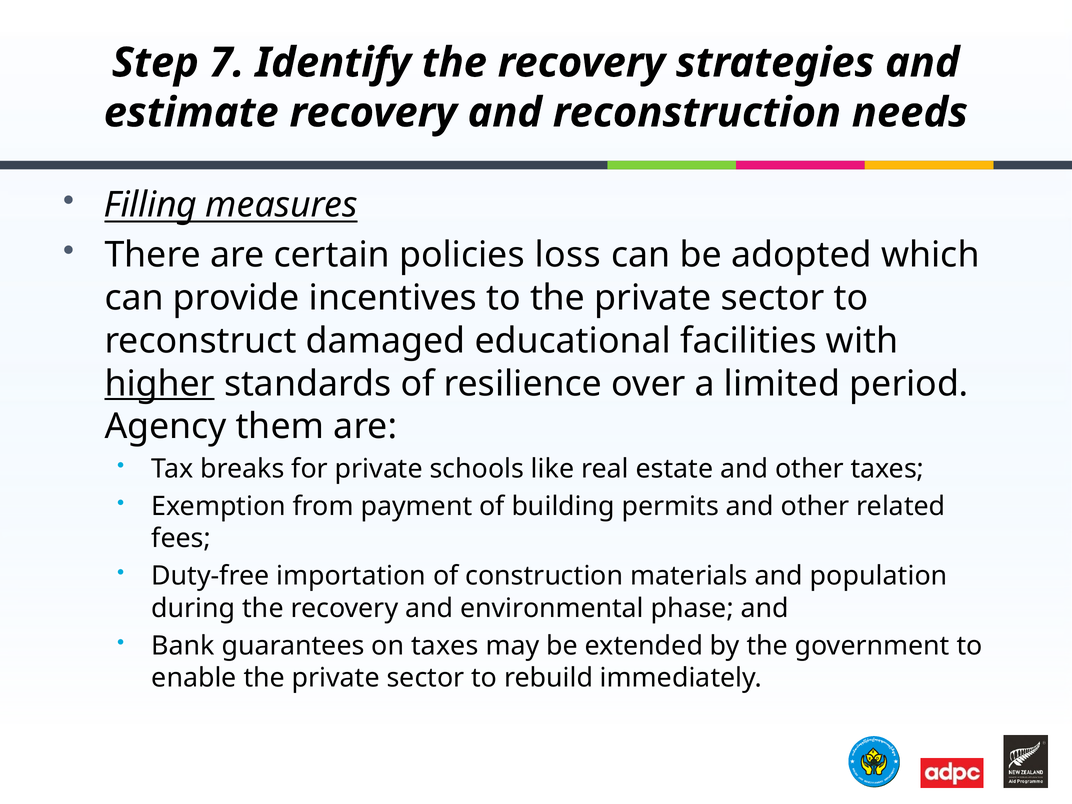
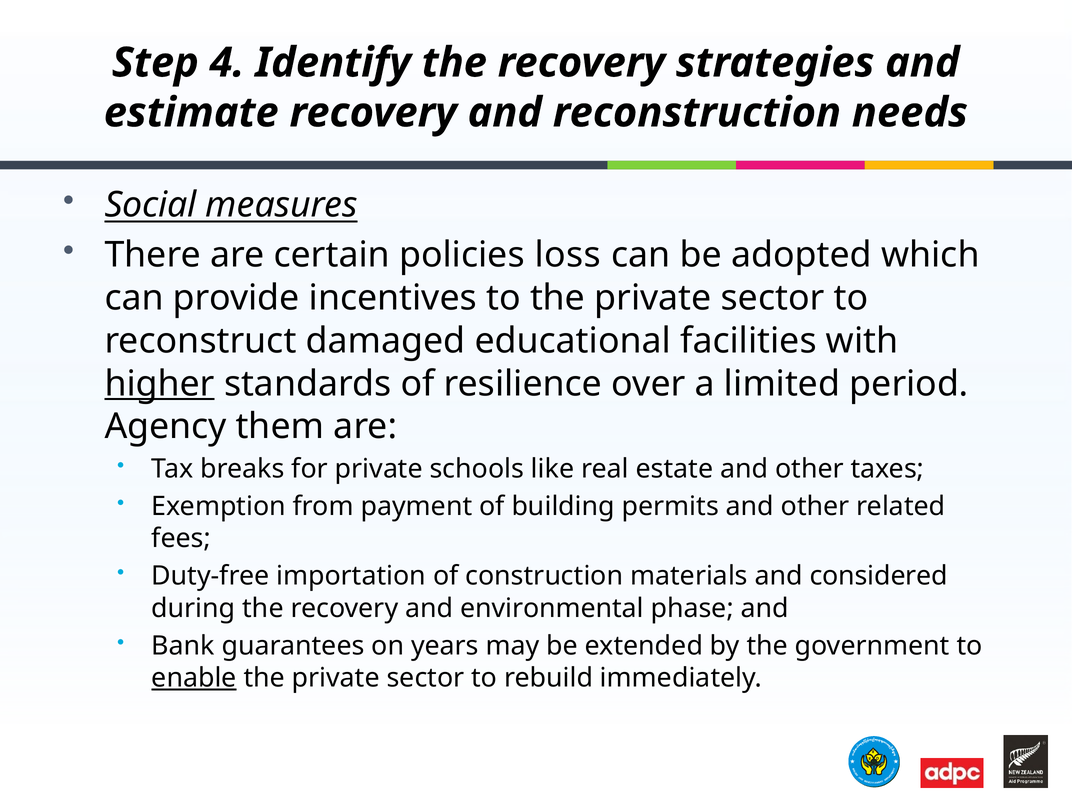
7: 7 -> 4 (227, 63)
Filling: Filling -> Social (150, 205)
population: population -> considered (879, 576)
on taxes: taxes -> years (445, 646)
enable underline: none -> present (194, 678)
